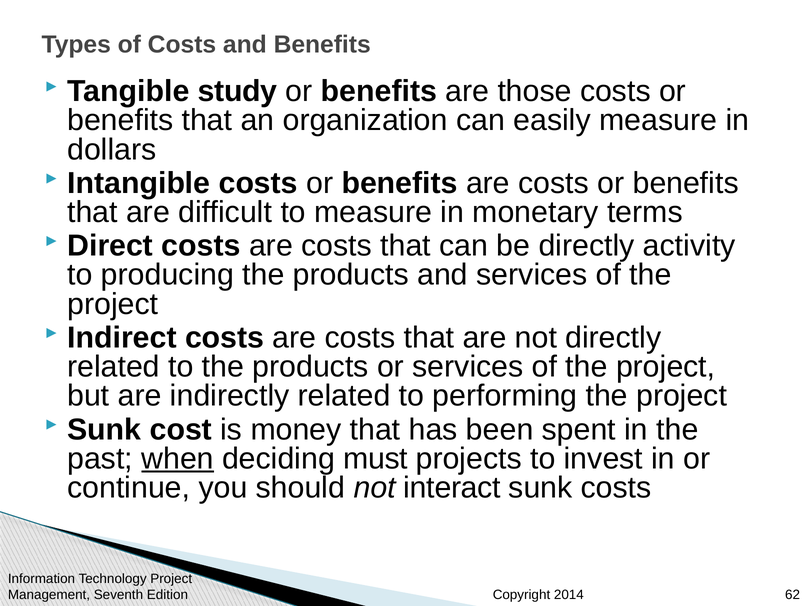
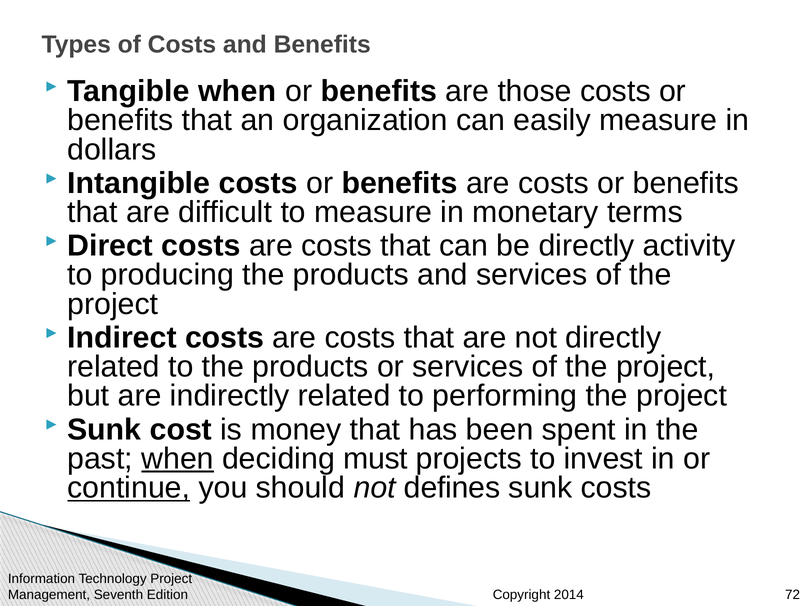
Tangible study: study -> when (237, 91)
continue underline: none -> present (129, 488)
interact: interact -> defines (452, 488)
62: 62 -> 72 (793, 595)
